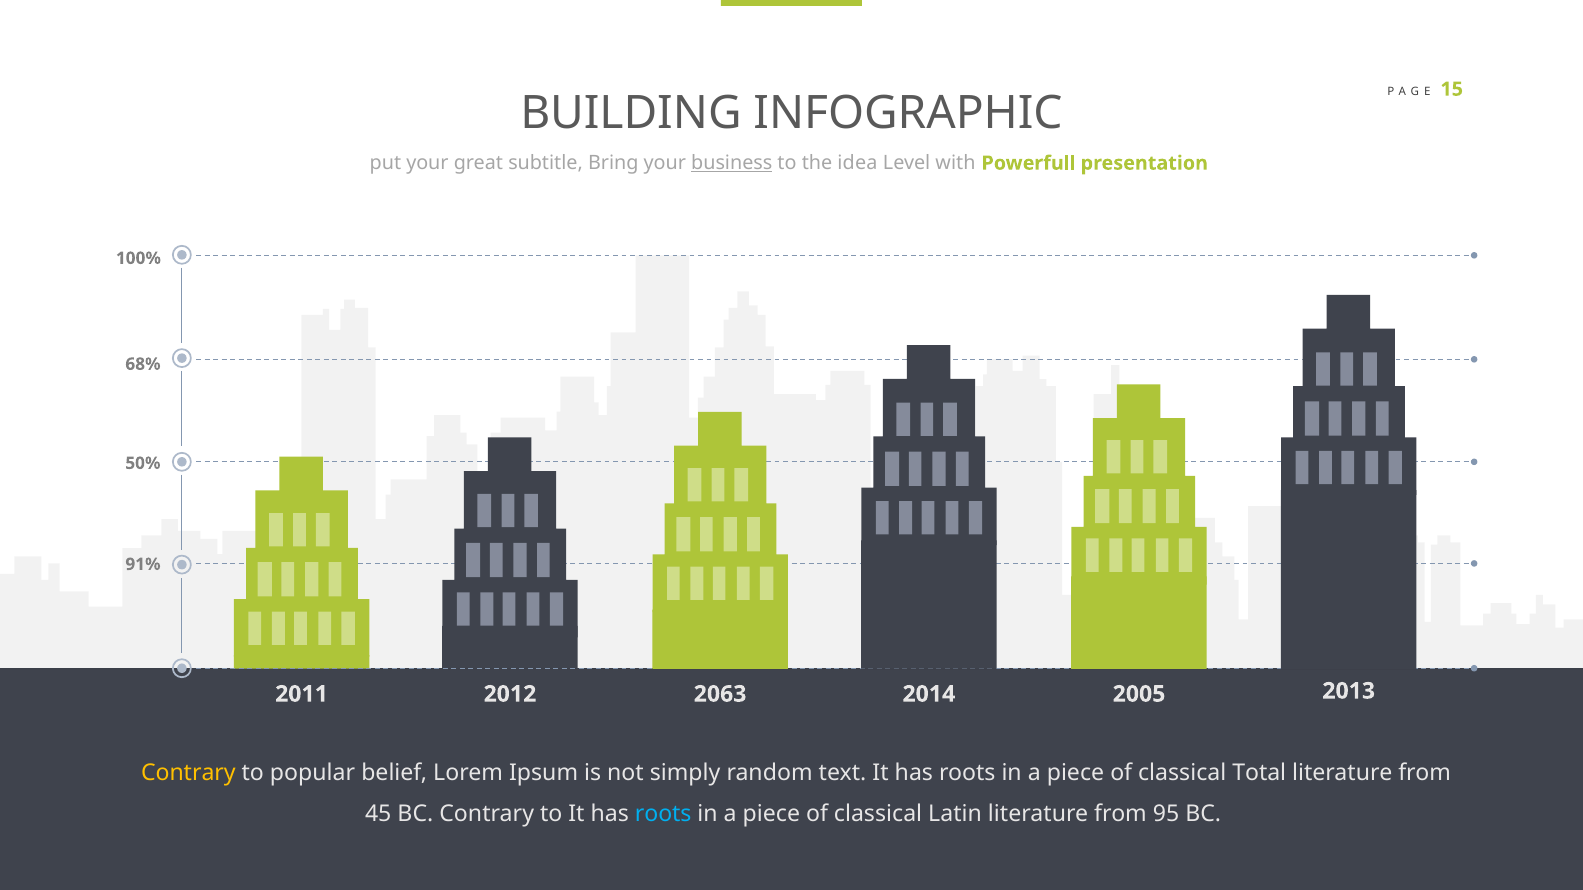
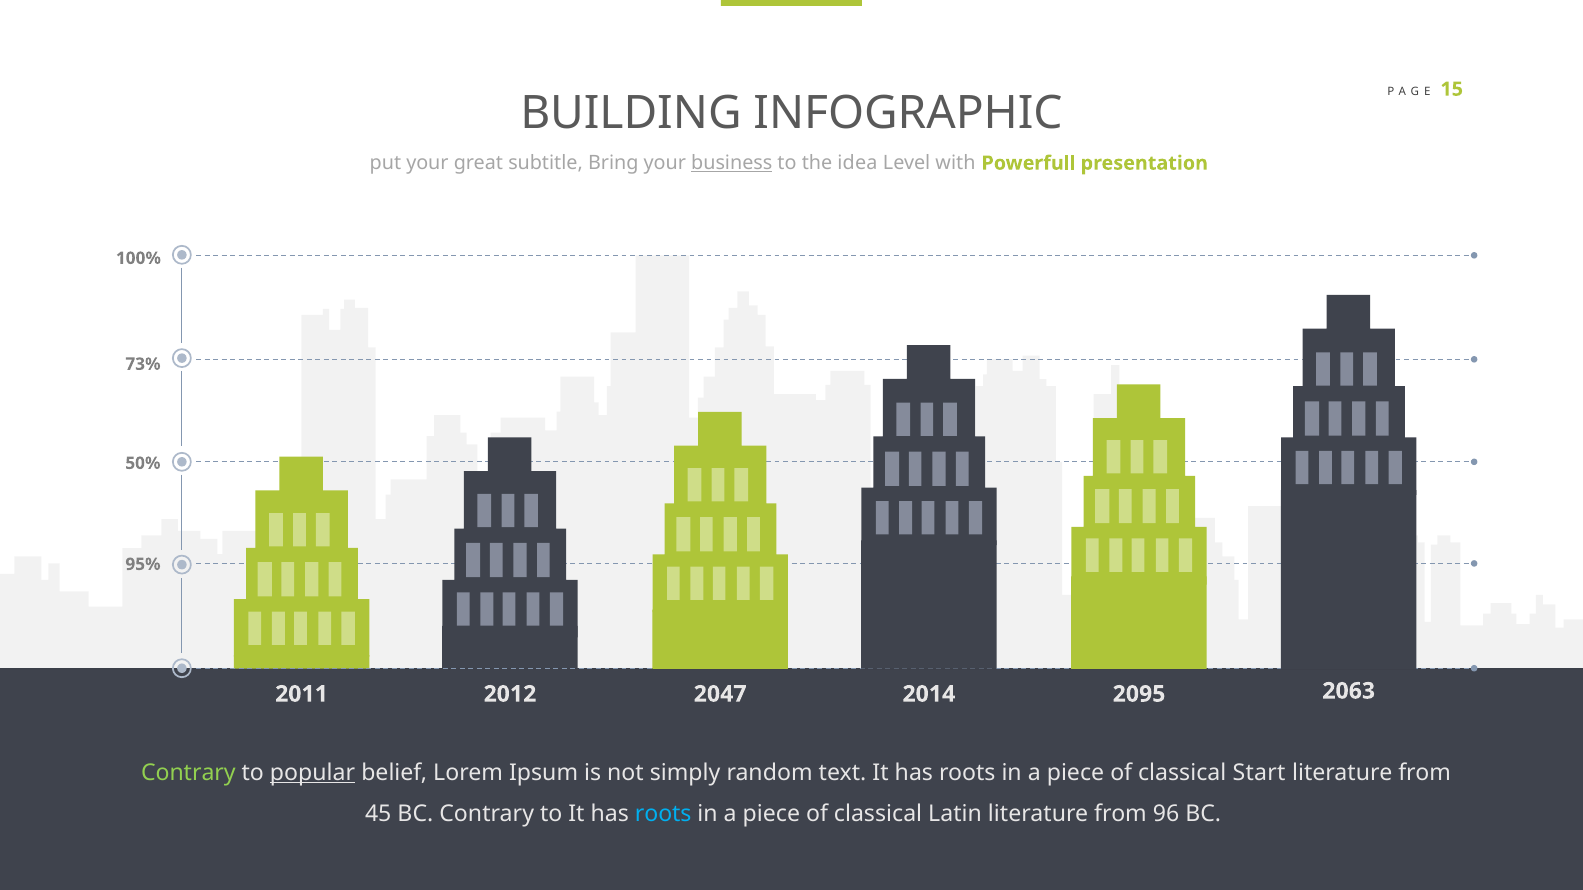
68%: 68% -> 73% (143, 364)
91%: 91% -> 95% (143, 565)
2013: 2013 -> 2063 (1349, 691)
2063: 2063 -> 2047 (720, 694)
2005: 2005 -> 2095 (1139, 694)
Contrary colour: yellow -> light green (188, 773)
popular underline: none -> present (313, 773)
Total: Total -> Start (1259, 773)
95: 95 -> 96 (1166, 814)
